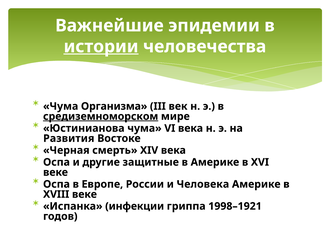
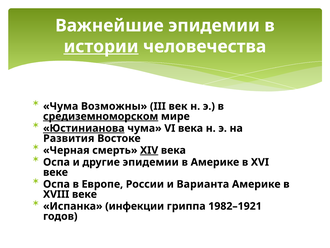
Организма: Организма -> Возможны (114, 106)
Юстинианова underline: none -> present (84, 128)
XIV underline: none -> present (149, 150)
другие защитные: защитные -> эпидемии (151, 162)
Человека: Человека -> Варианта (203, 184)
1998–1921: 1998–1921 -> 1982–1921 (235, 206)
